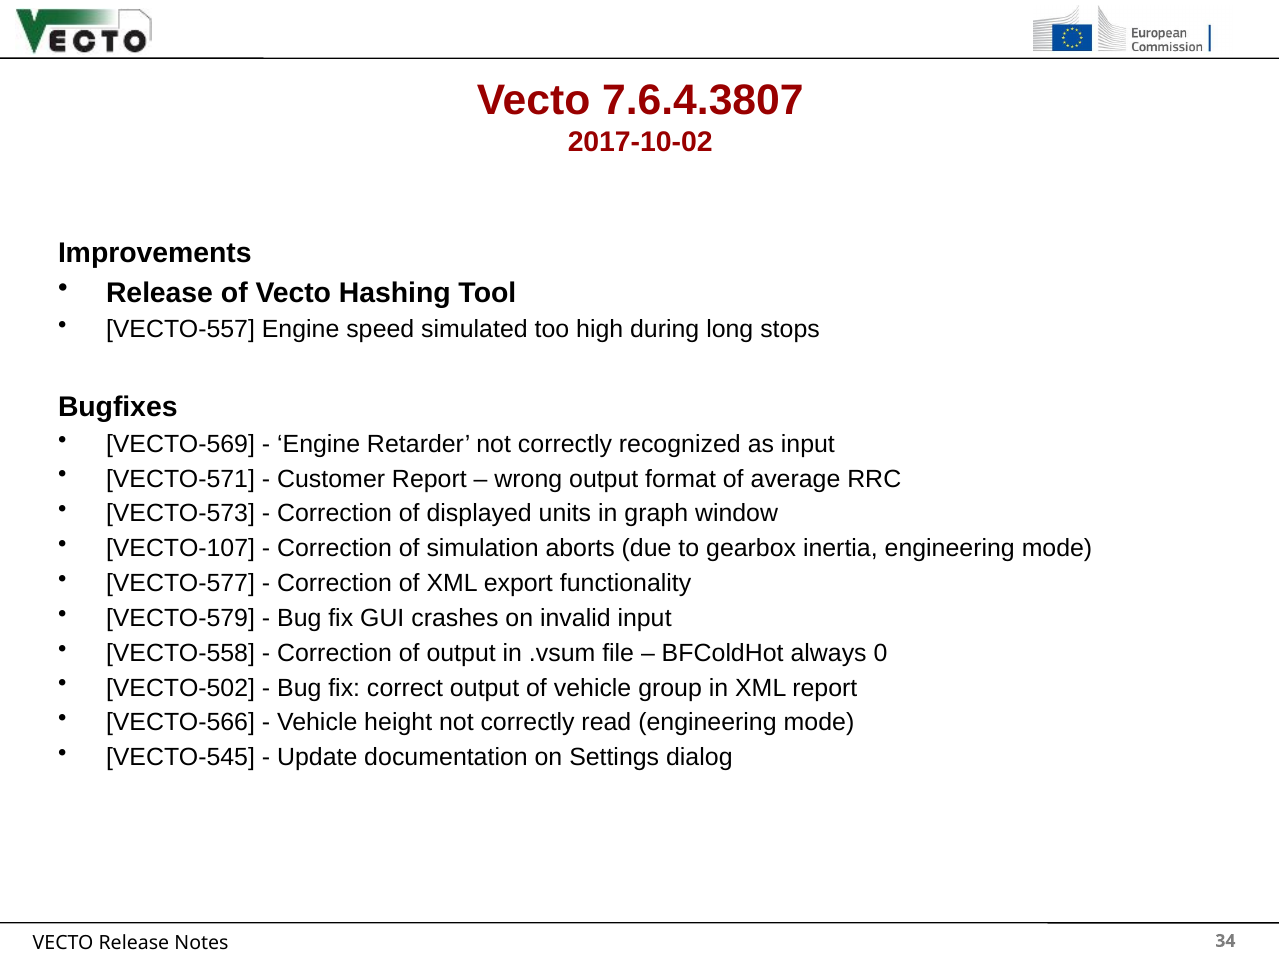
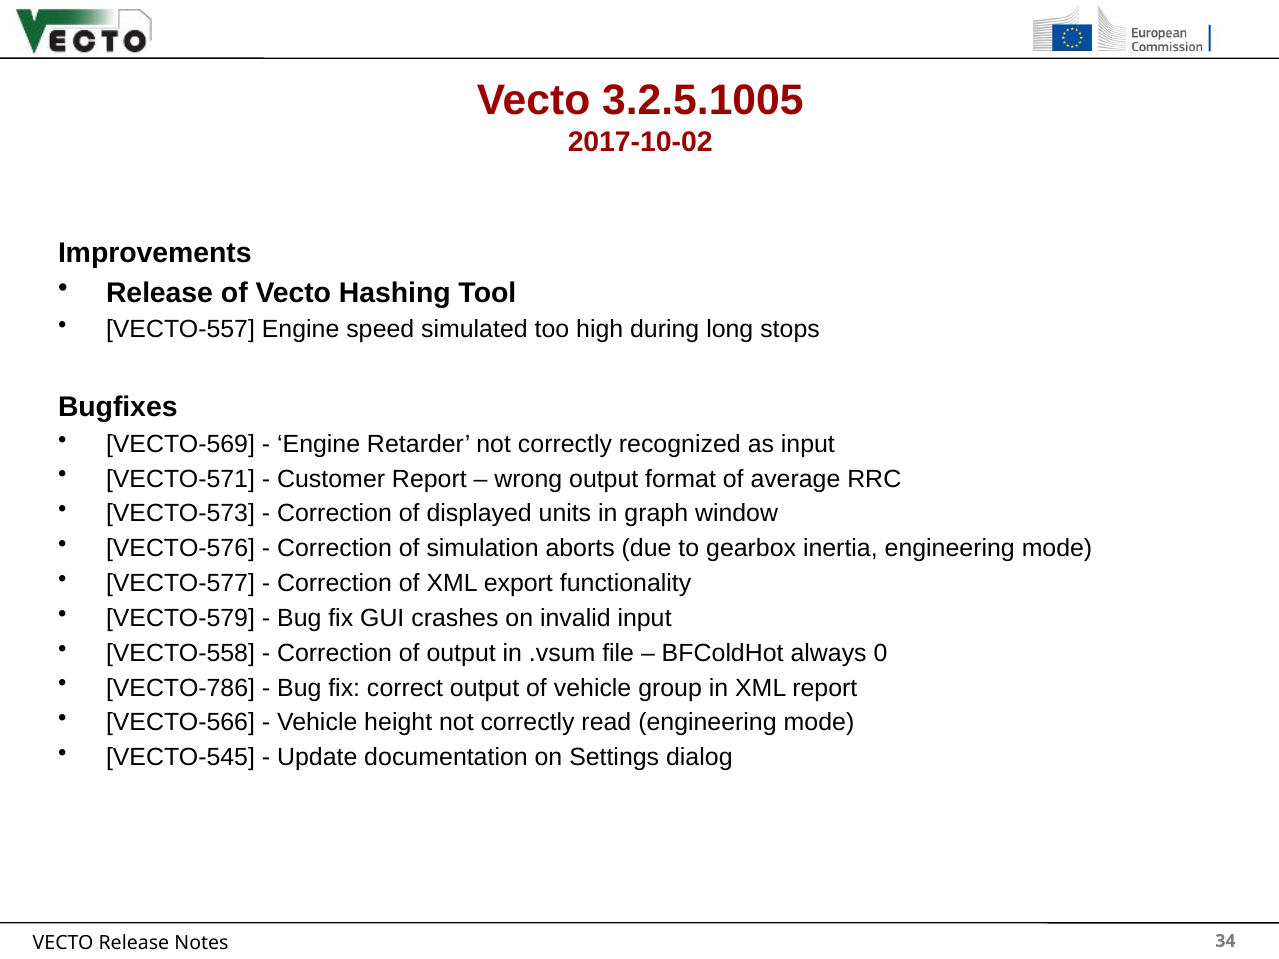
7.6.4.3807: 7.6.4.3807 -> 3.2.5.1005 (703, 100)
VECTO-107: VECTO-107 -> VECTO-576 (181, 549)
VECTO-502: VECTO-502 -> VECTO-786 (181, 688)
